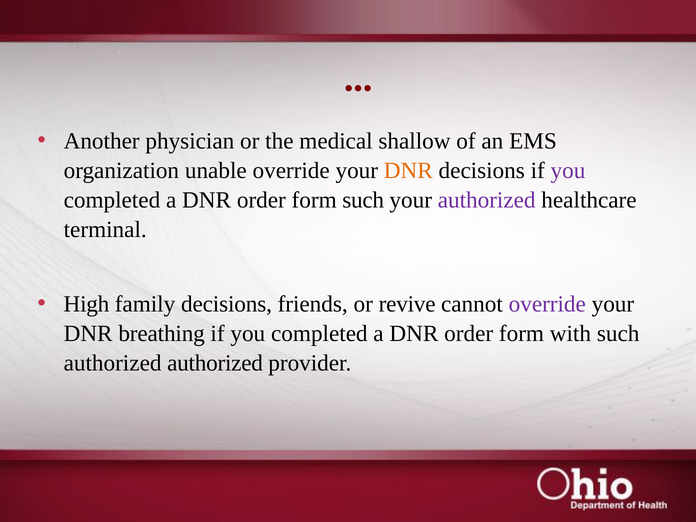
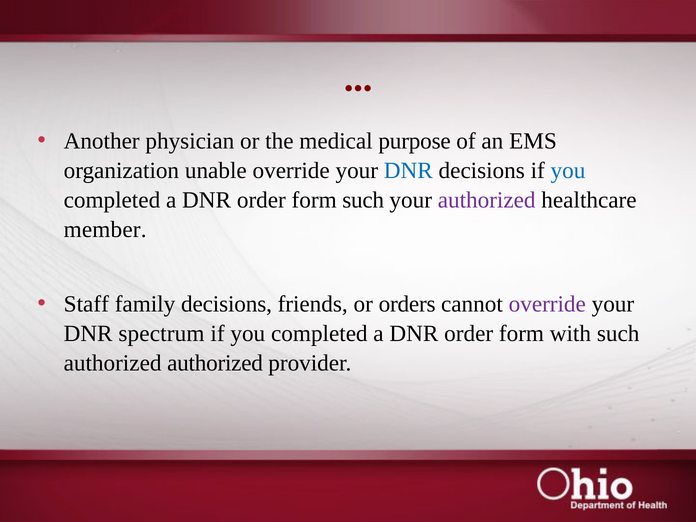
shallow: shallow -> purpose (415, 141)
DNR colour: orange -> blue (408, 171)
you colour: purple -> blue (568, 171)
terminal: terminal -> member (105, 230)
High: High -> Staff (86, 304)
revive: revive -> orders (407, 304)
breathing: breathing -> spectrum (161, 333)
